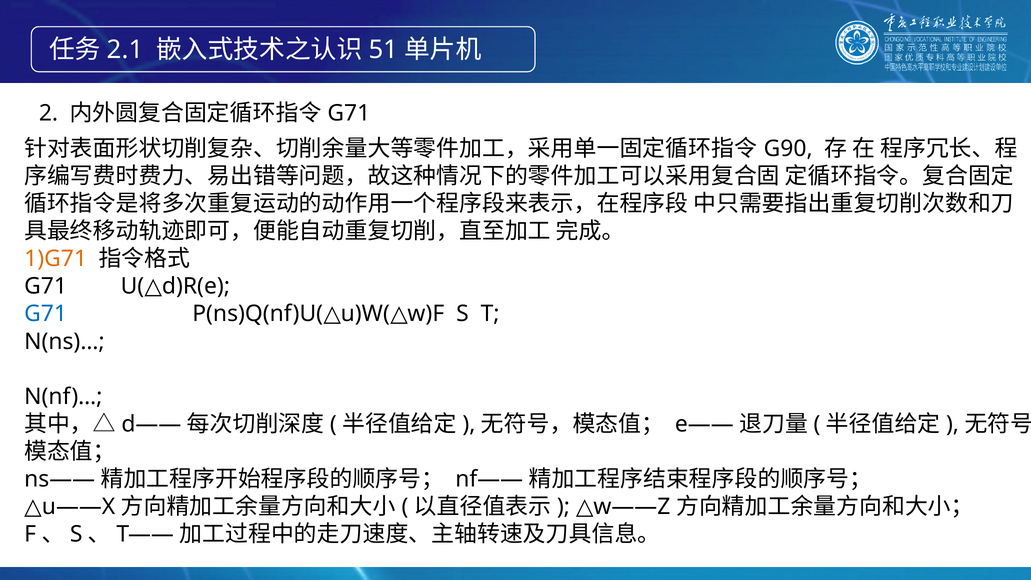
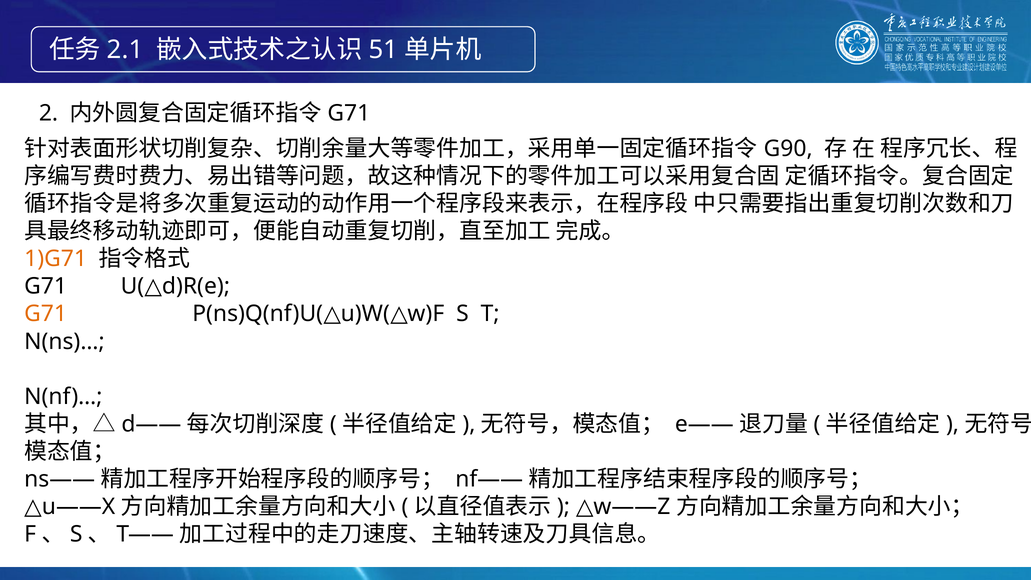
G71 colour: blue -> orange (46, 314)
